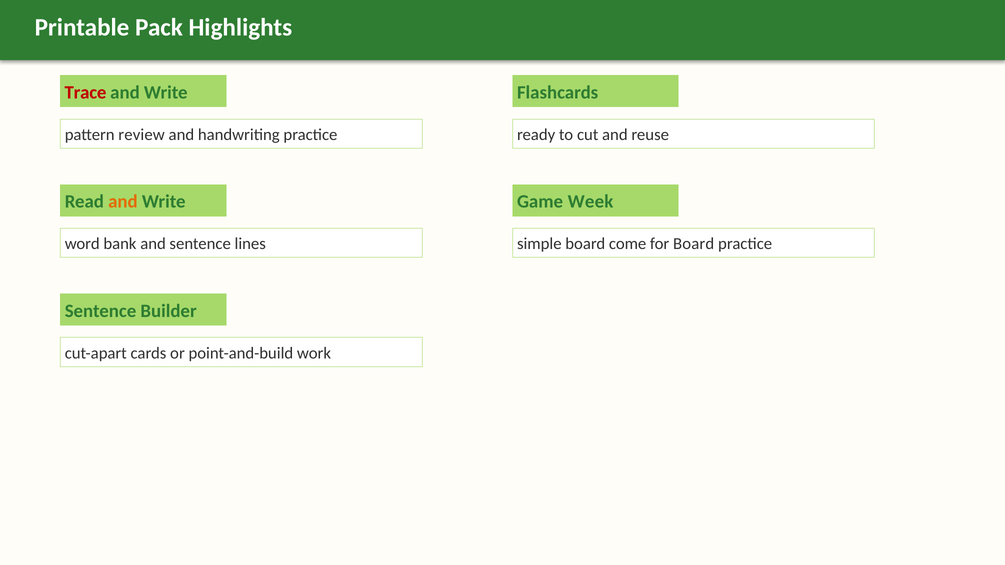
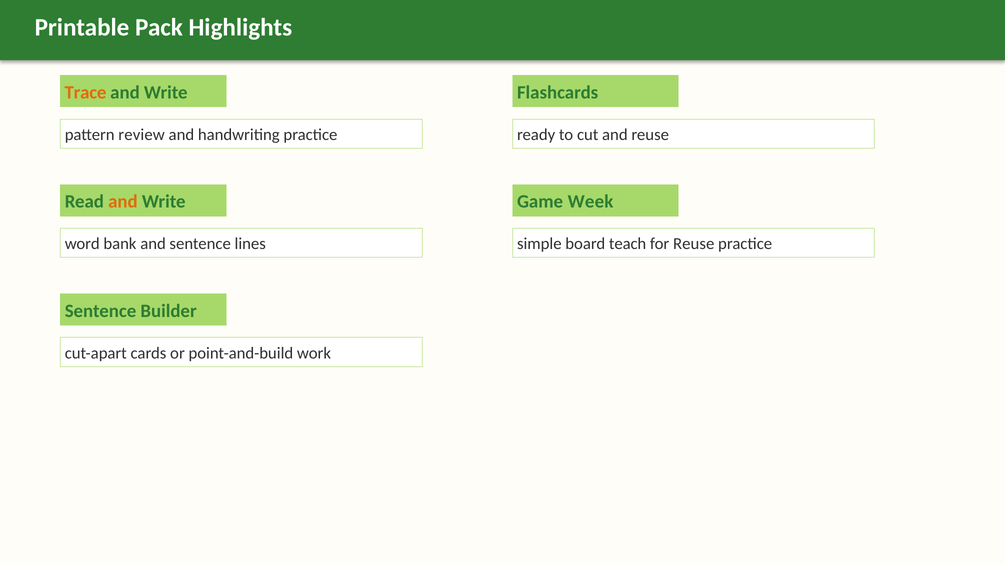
Trace colour: red -> orange (85, 92)
come: come -> teach (628, 244)
for Board: Board -> Reuse (694, 244)
